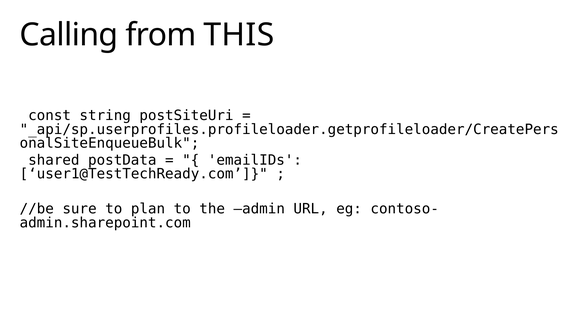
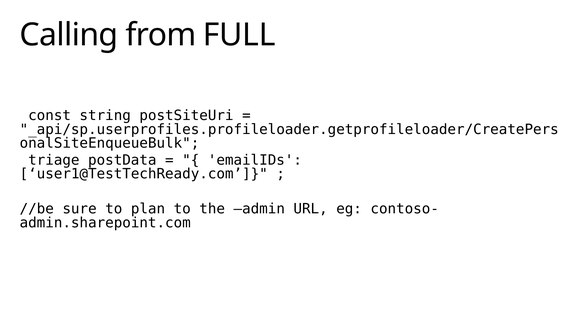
THIS: THIS -> FULL (239, 35)
shared: shared -> triage (54, 160)
